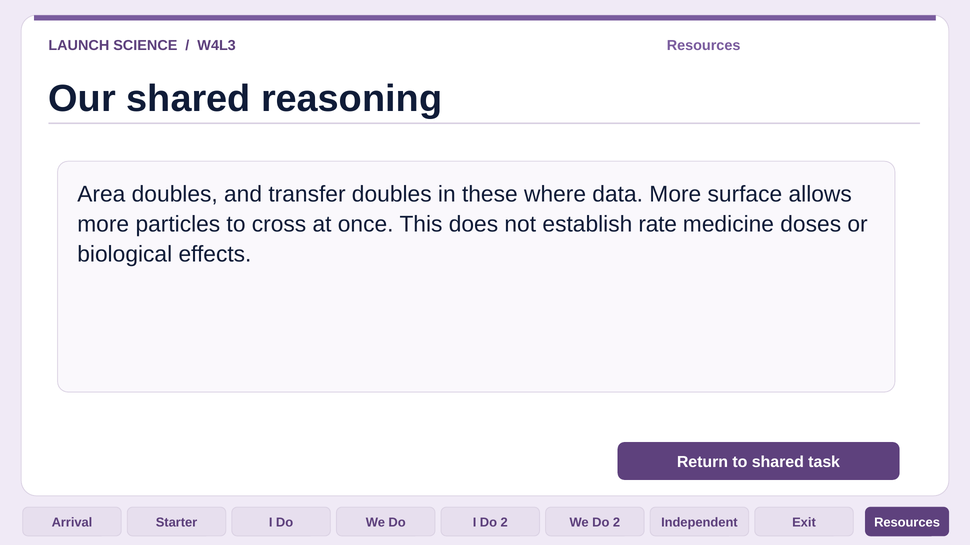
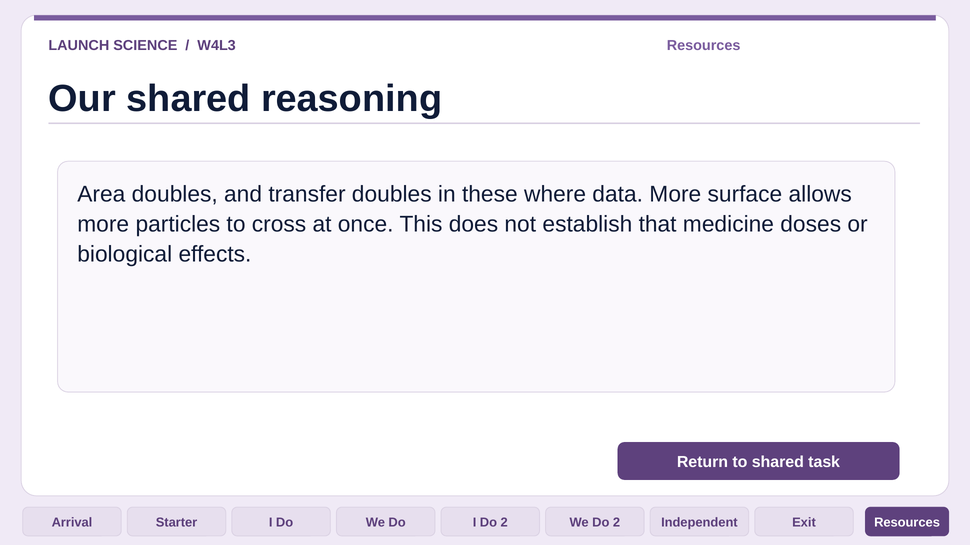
rate: rate -> that (658, 225)
